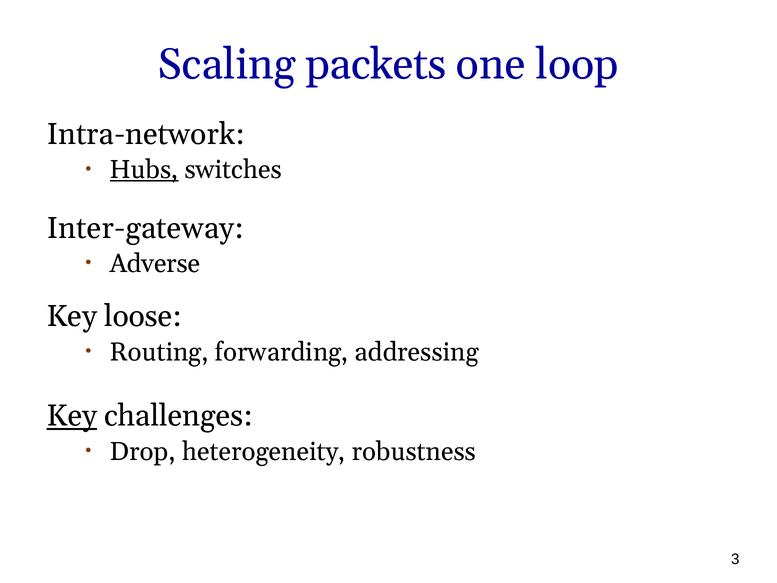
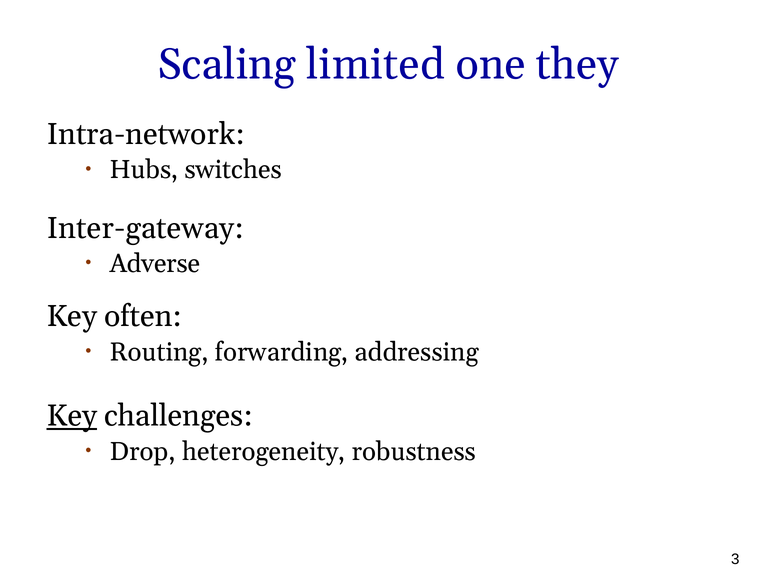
packets: packets -> limited (376, 65)
loop: loop -> they (577, 65)
Hubs underline: present -> none (144, 170)
loose: loose -> often (143, 316)
